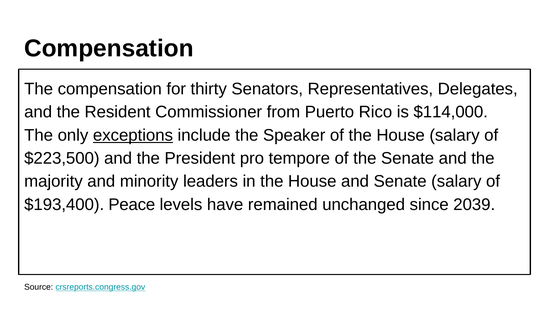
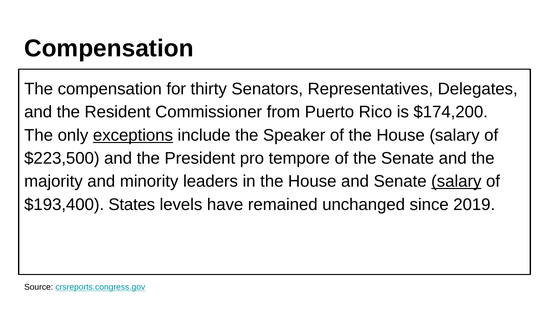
$114,000: $114,000 -> $174,200 (451, 112)
salary underline: none -> present (456, 181)
Peace: Peace -> States (132, 204)
2039: 2039 -> 2019 (474, 204)
